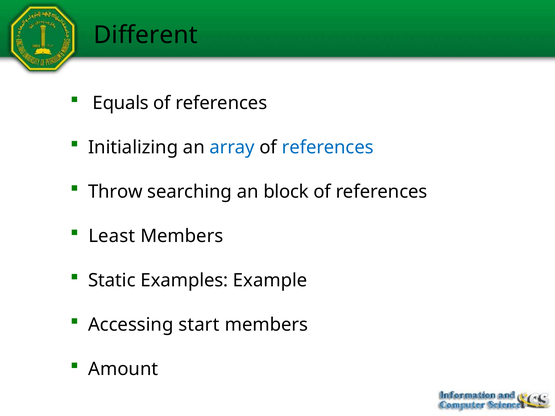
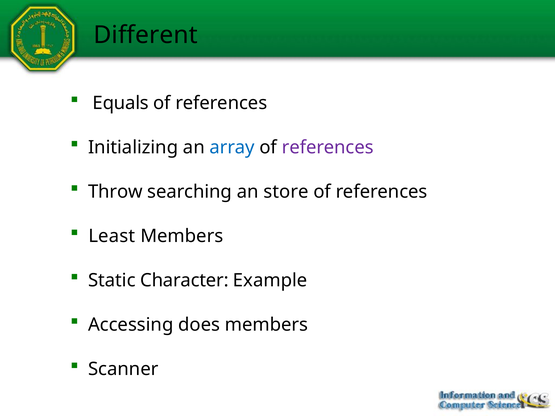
references colour: blue -> purple (328, 147)
block: block -> store (286, 192)
Examples: Examples -> Character (184, 281)
start: start -> does (199, 325)
Amount: Amount -> Scanner (123, 369)
